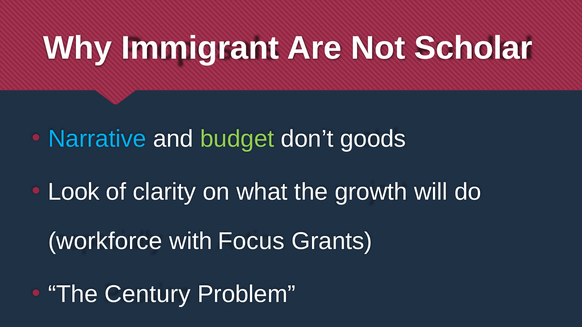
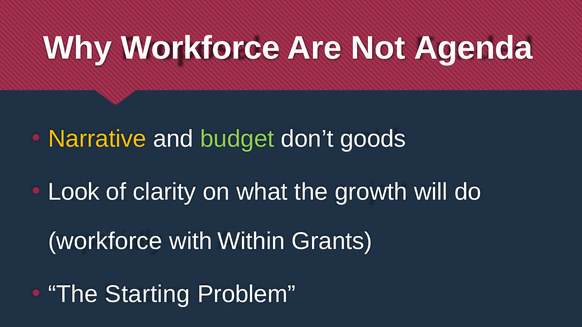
Why Immigrant: Immigrant -> Workforce (200, 48)
Scholar: Scholar -> Agenda (473, 48)
Narrative colour: light blue -> yellow (97, 139)
Focus: Focus -> Within (251, 241)
Century: Century -> Starting (148, 294)
